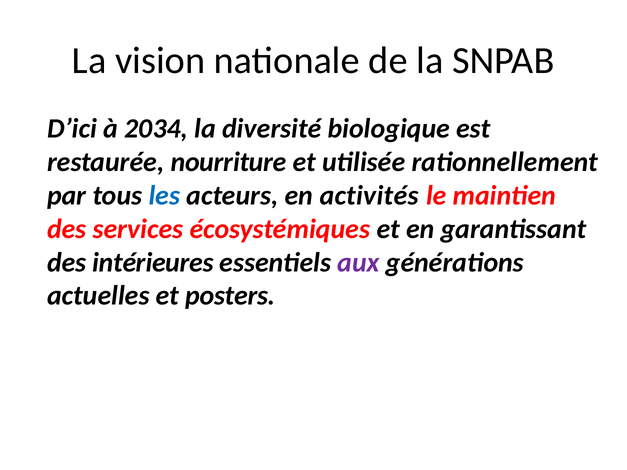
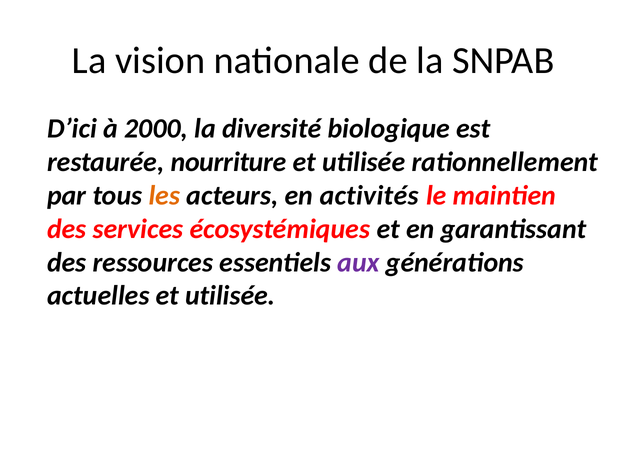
2034: 2034 -> 2000 (156, 129)
les colour: blue -> orange (164, 196)
intérieures: intérieures -> ressources (153, 262)
actuelles et posters: posters -> utilisée (230, 296)
